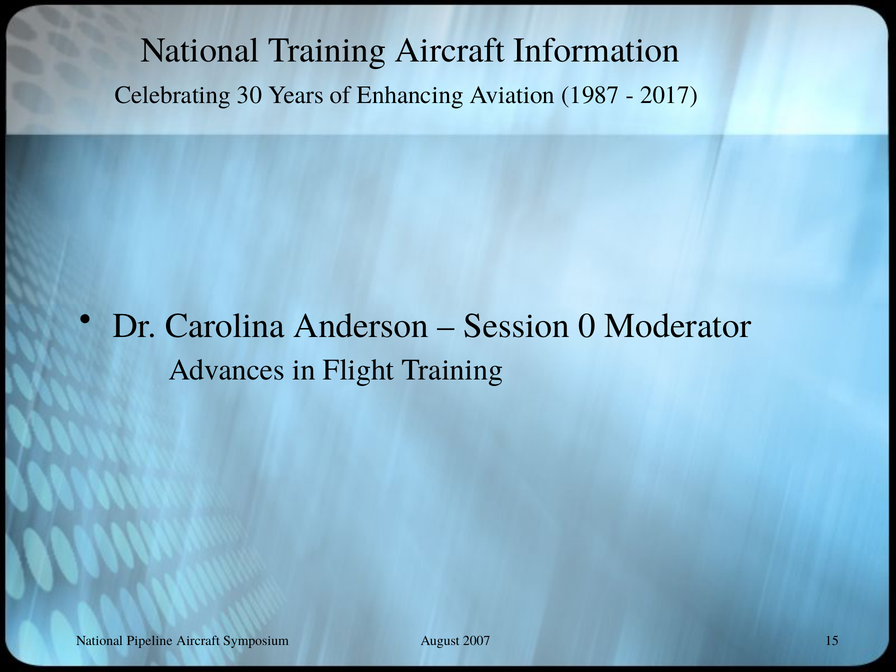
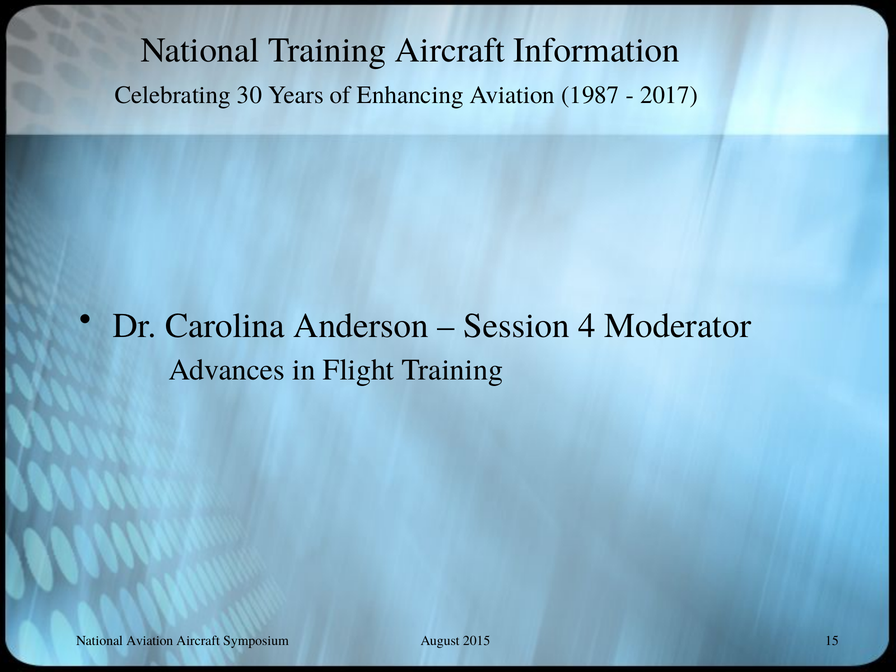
0: 0 -> 4 (587, 326)
National Pipeline: Pipeline -> Aviation (150, 641)
2007: 2007 -> 2015 (477, 641)
